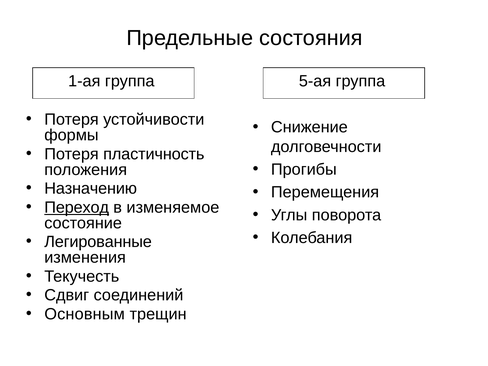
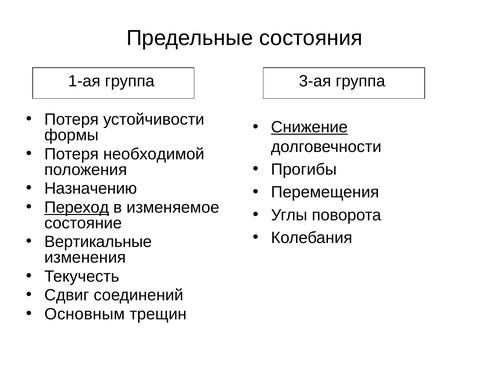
5-ая: 5-ая -> 3-ая (315, 81)
Снижение underline: none -> present (309, 127)
пластичность: пластичность -> необходимой (154, 154)
Легированные: Легированные -> Вертикальные (98, 242)
